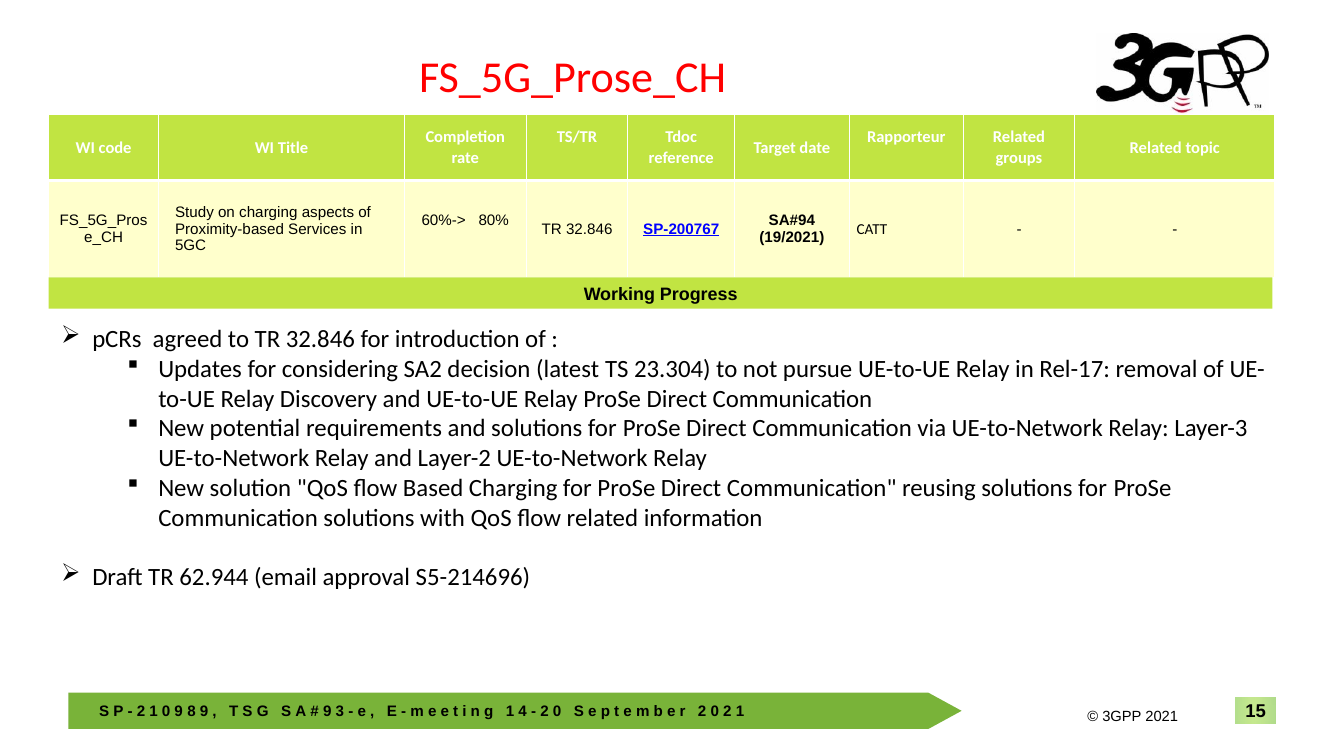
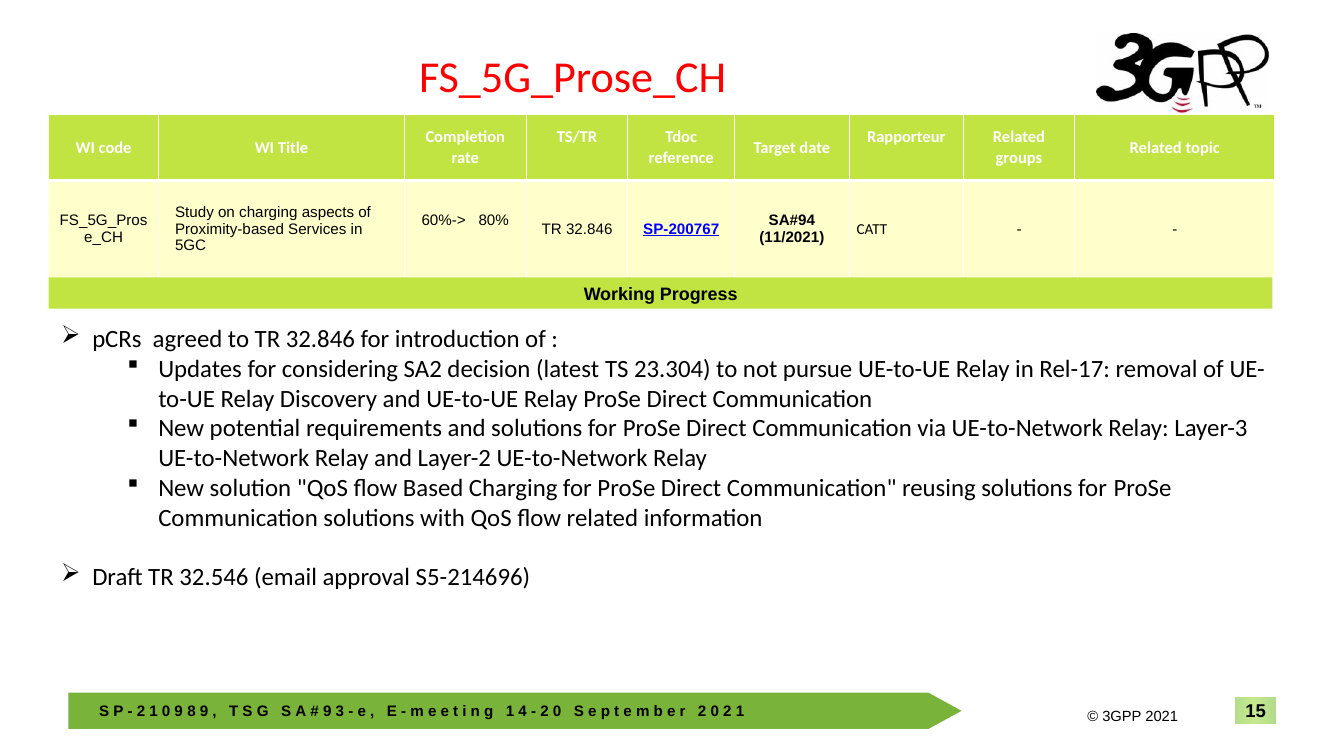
19/2021: 19/2021 -> 11/2021 (792, 237)
62.944: 62.944 -> 32.546 (214, 578)
